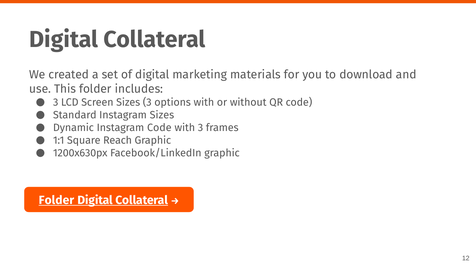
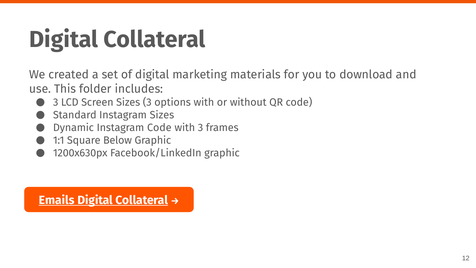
Reach: Reach -> Below (118, 140)
Folder: Folder -> Emails (57, 200)
